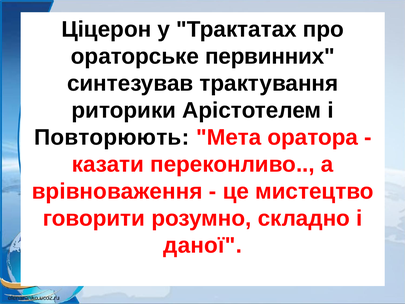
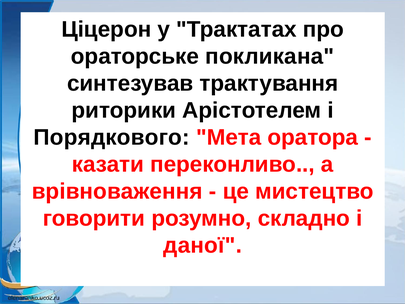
первинних: первинних -> покликана (270, 56)
Повторюють: Повторюють -> Порядкового (112, 137)
